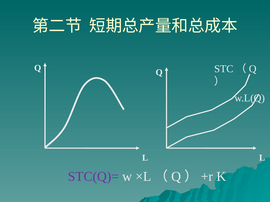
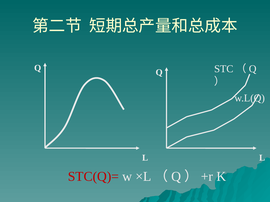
STC(Q)= colour: purple -> red (93, 177)
